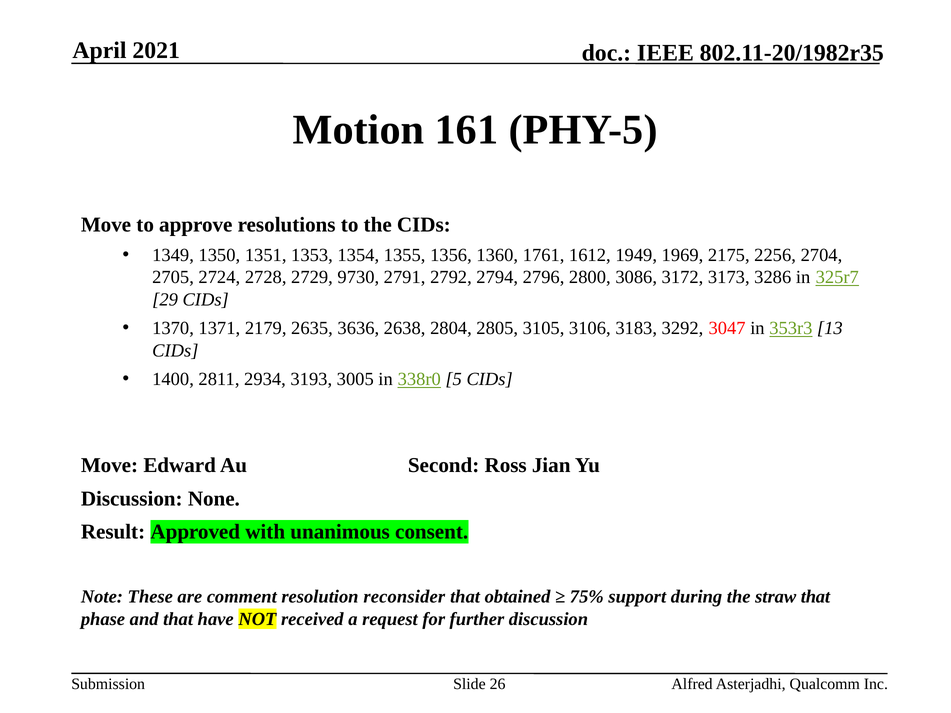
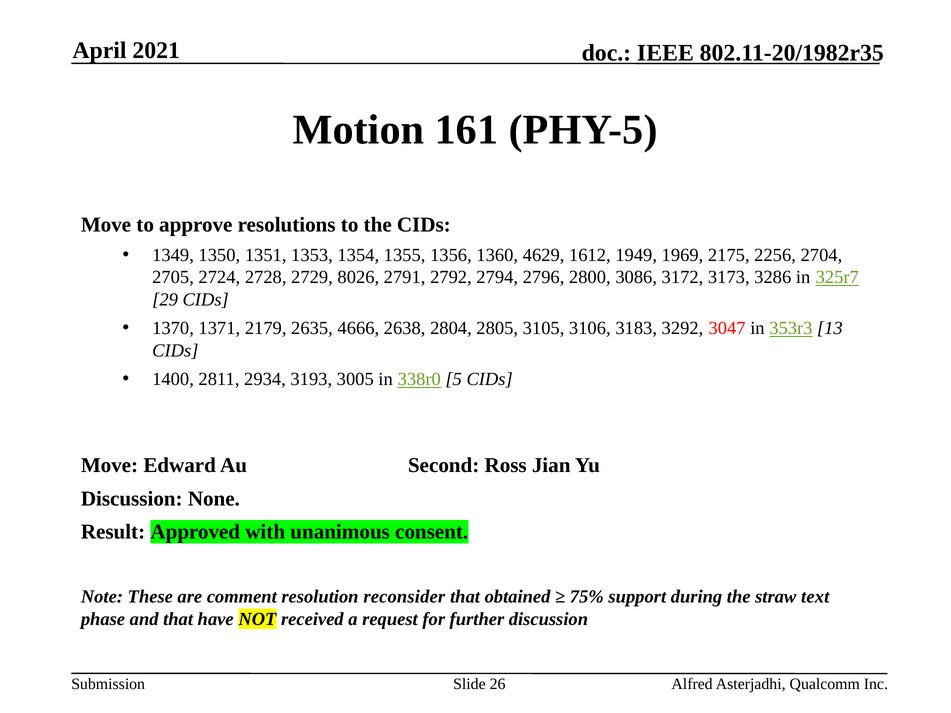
1761: 1761 -> 4629 (544, 255)
9730: 9730 -> 8026 (358, 277)
3636: 3636 -> 4666 (358, 328)
straw that: that -> text (815, 597)
